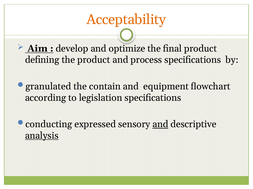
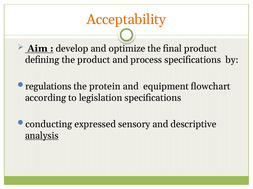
granulated: granulated -> regulations (48, 87)
contain: contain -> protein (105, 87)
and underline: present -> none (160, 125)
